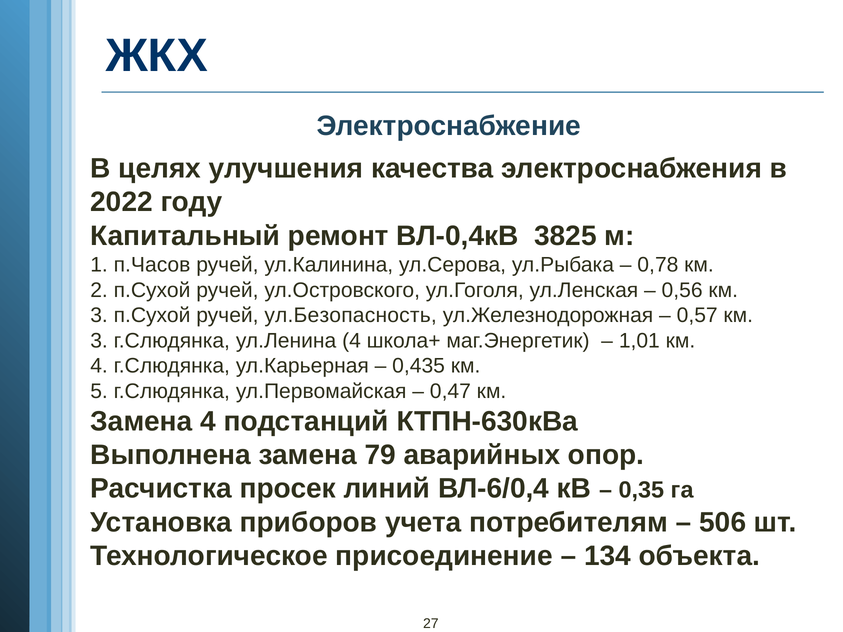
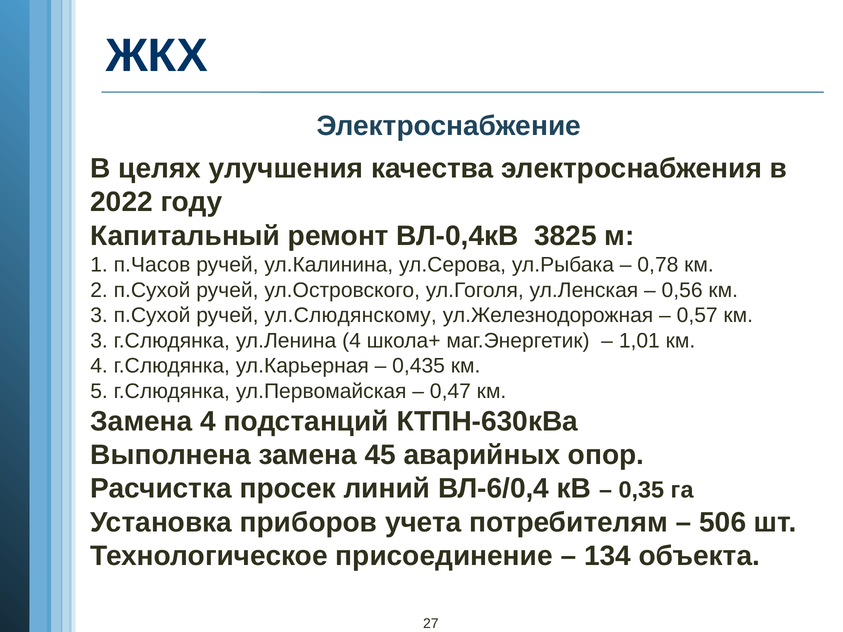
ул.Безопасность: ул.Безопасность -> ул.Слюдянскому (351, 316)
79: 79 -> 45 (380, 455)
